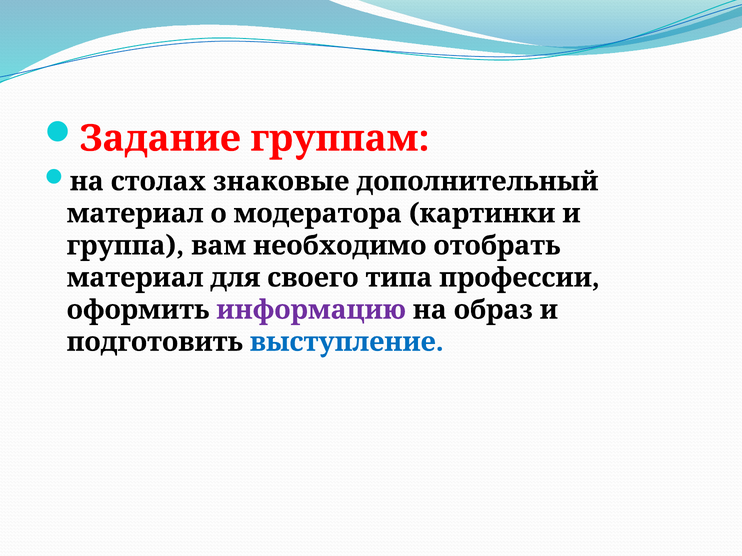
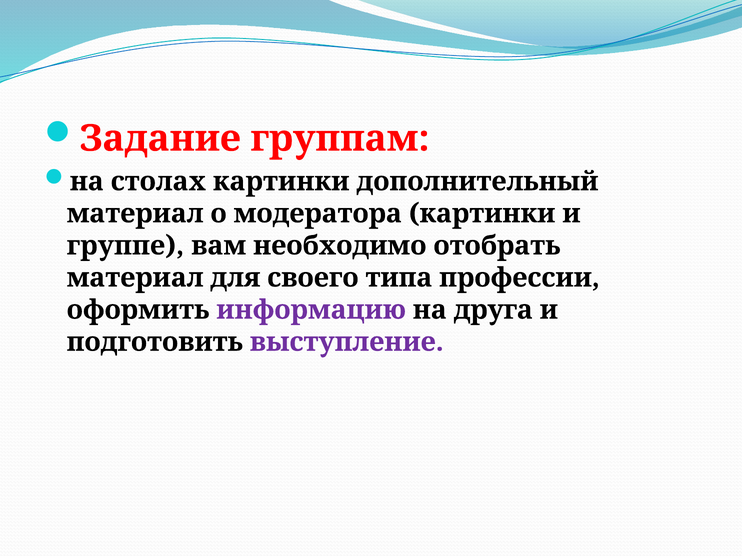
столах знаковые: знаковые -> картинки (281, 182)
группа: группа -> группе (125, 246)
образ: образ -> друга (493, 310)
выступление colour: blue -> purple (347, 342)
